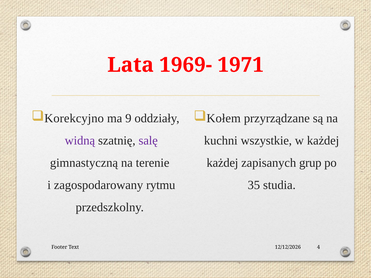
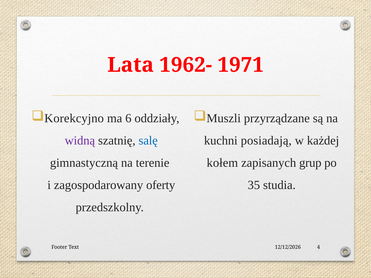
1969-: 1969- -> 1962- (186, 65)
9: 9 -> 6 (128, 118)
Kołem: Kołem -> Muszli (224, 118)
salę colour: purple -> blue (148, 141)
wszystkie: wszystkie -> posiadają (266, 141)
każdej: każdej -> kołem (222, 163)
rytmu: rytmu -> oferty (161, 185)
